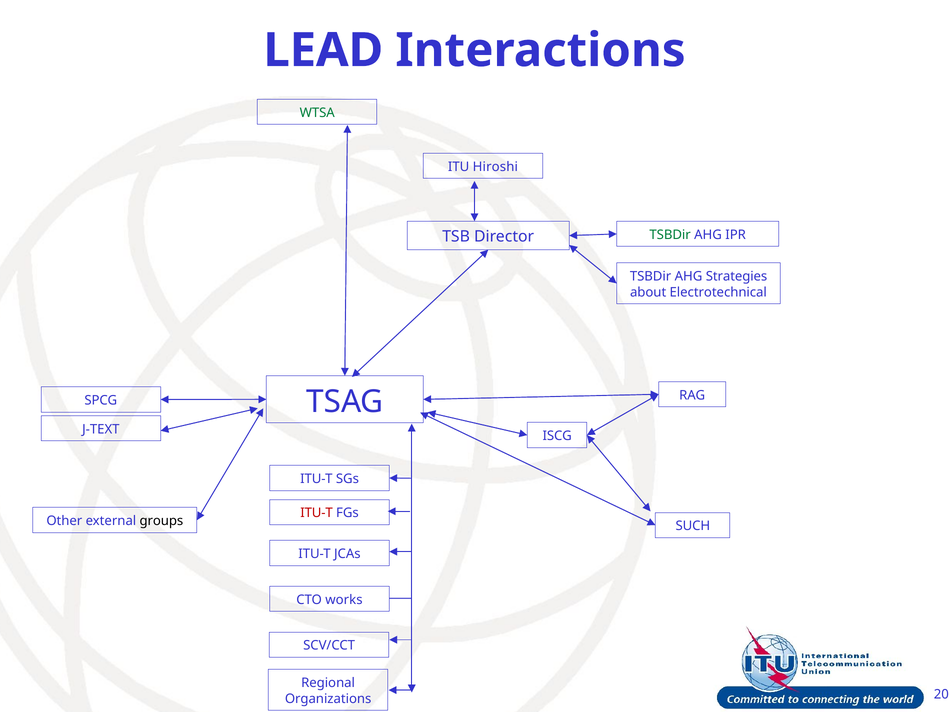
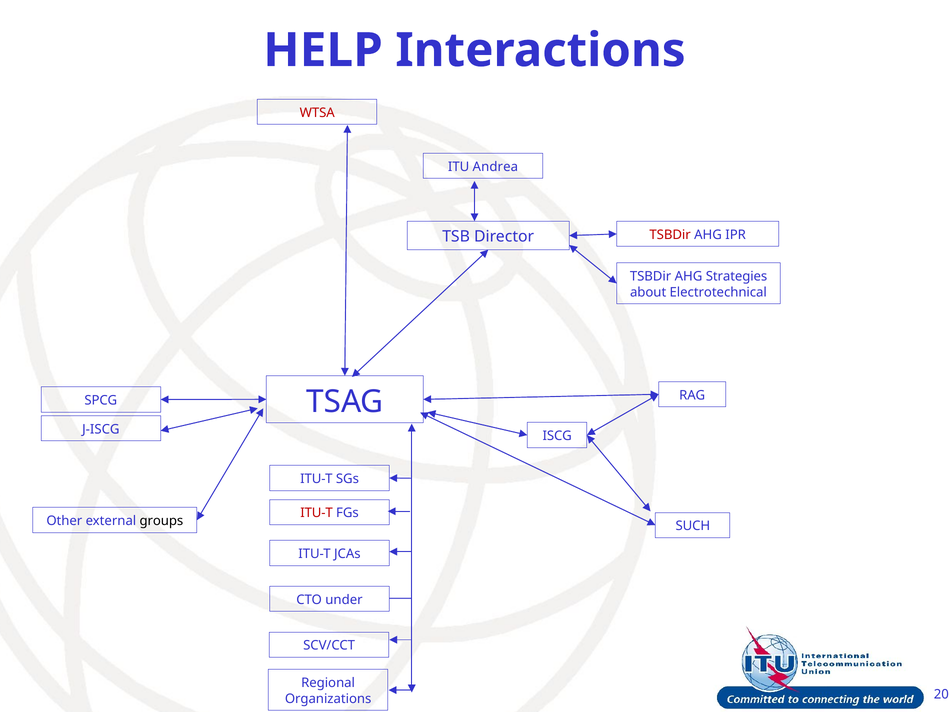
LEAD: LEAD -> HELP (323, 50)
WTSA colour: green -> red (317, 113)
Hiroshi: Hiroshi -> Andrea (495, 167)
TSBDir colour: green -> red (670, 235)
J-TEXT: J-TEXT -> J-ISCG (101, 429)
works: works -> under (344, 600)
